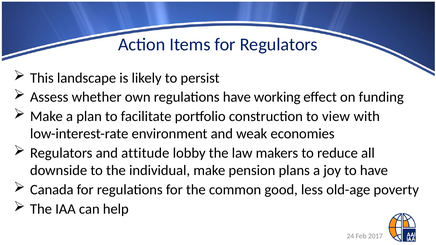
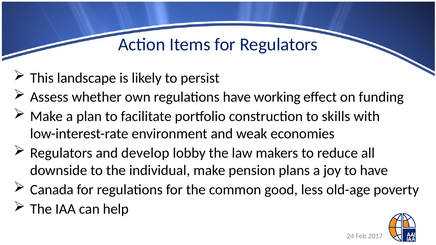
view: view -> skills (336, 117)
attitude: attitude -> develop (145, 153)
